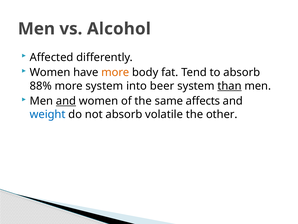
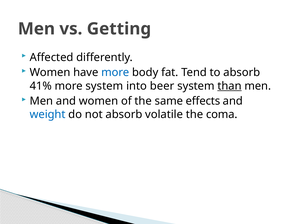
Alcohol: Alcohol -> Getting (119, 29)
more colour: orange -> blue (115, 72)
88%: 88% -> 41% (41, 86)
and underline: present -> none (66, 101)
affects: affects -> effects (203, 101)
other: other -> coma (222, 114)
